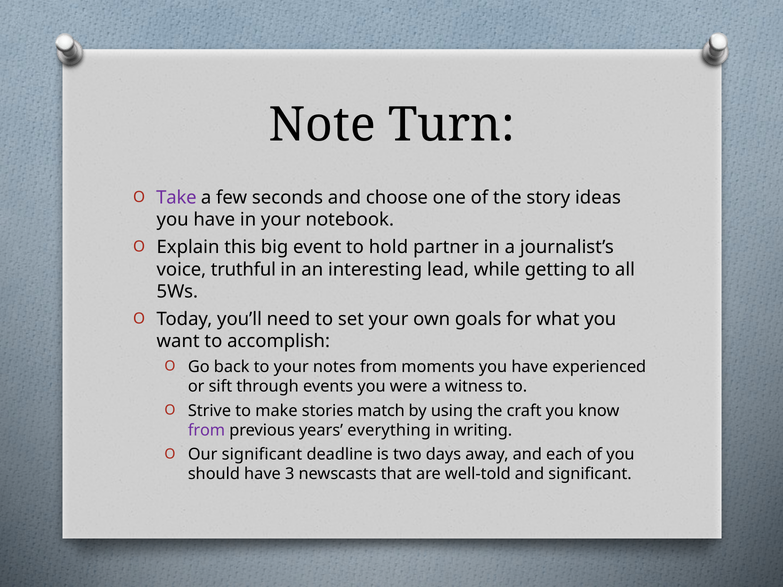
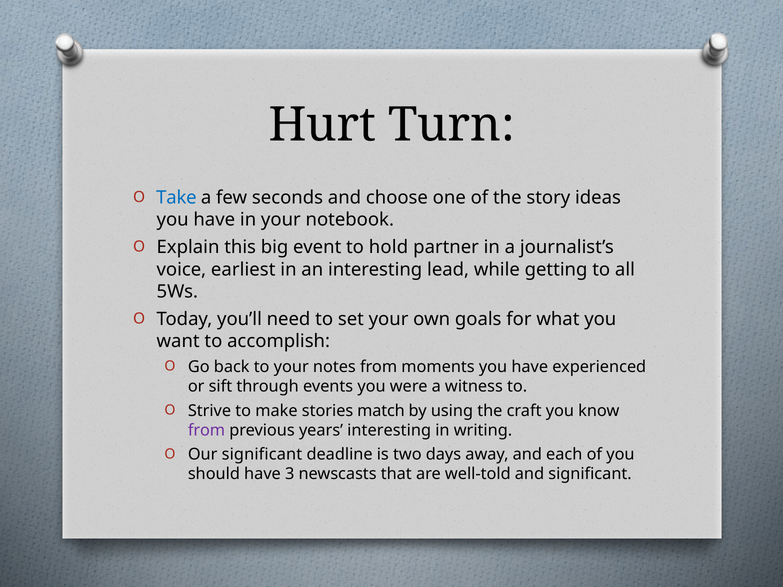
Note: Note -> Hurt (322, 125)
Take colour: purple -> blue (176, 198)
truthful: truthful -> earliest (243, 270)
years everything: everything -> interesting (389, 430)
